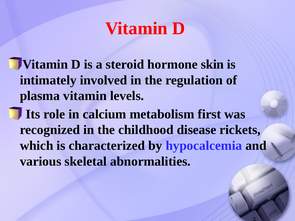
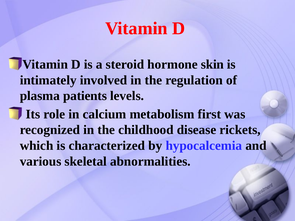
plasma vitamin: vitamin -> patients (85, 96)
